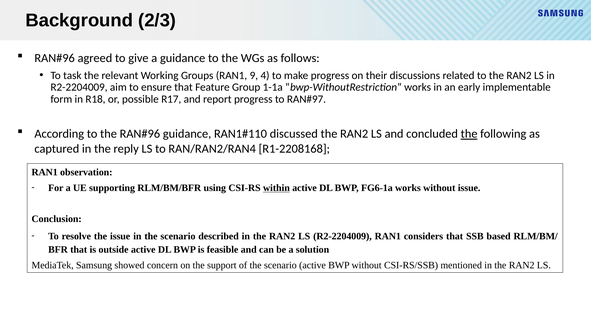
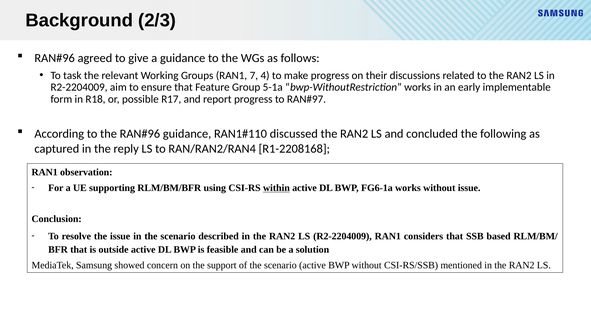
9: 9 -> 7 (254, 75)
1-1a: 1-1a -> 5-1a (273, 87)
the underline: present -> none (469, 134)
